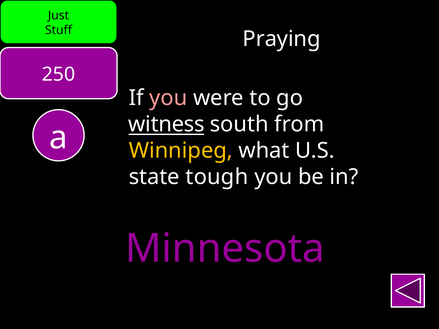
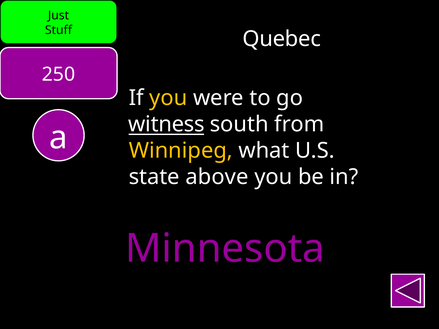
Praying: Praying -> Quebec (282, 39)
you colour: pink -> yellow (168, 98)
tough: tough -> above (217, 177)
